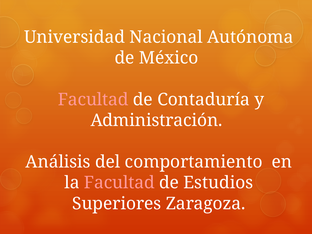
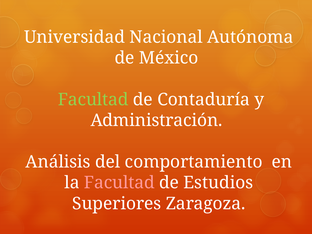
Facultad colour: pink -> light green (93, 100)
